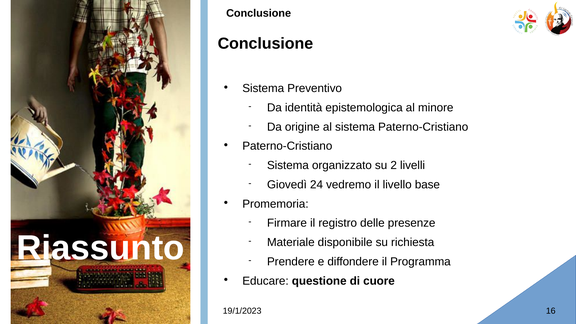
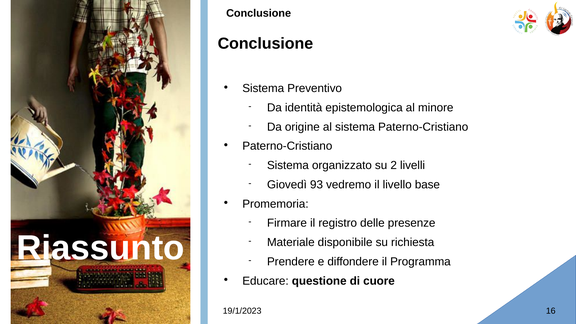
24: 24 -> 93 (317, 185)
